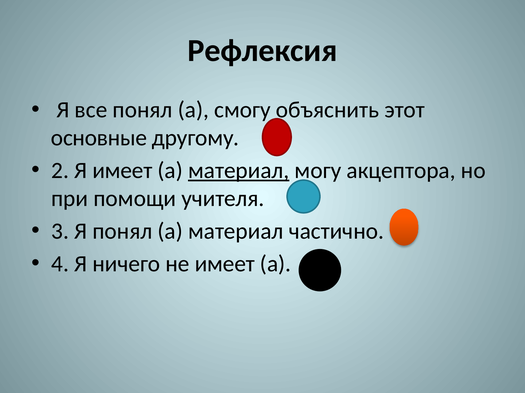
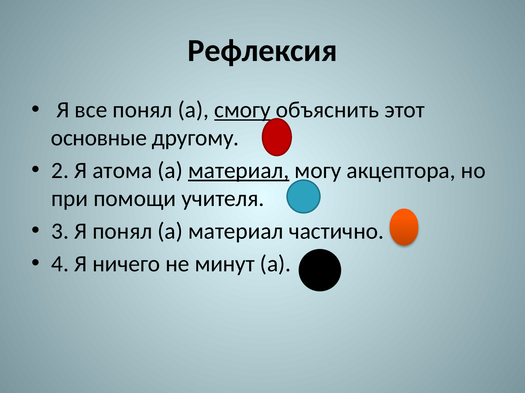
смогу underline: none -> present (242, 110)
Я имеет: имеет -> атома (122, 171)
не имеет: имеет -> минут (225, 264)
